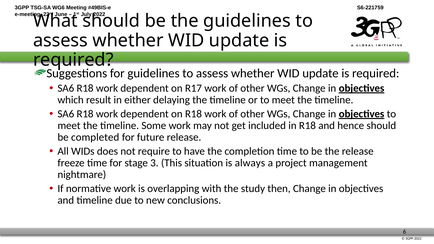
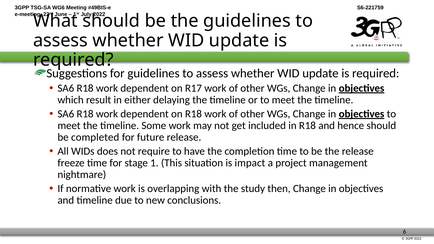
3: 3 -> 1 (154, 163)
always: always -> impact (250, 163)
